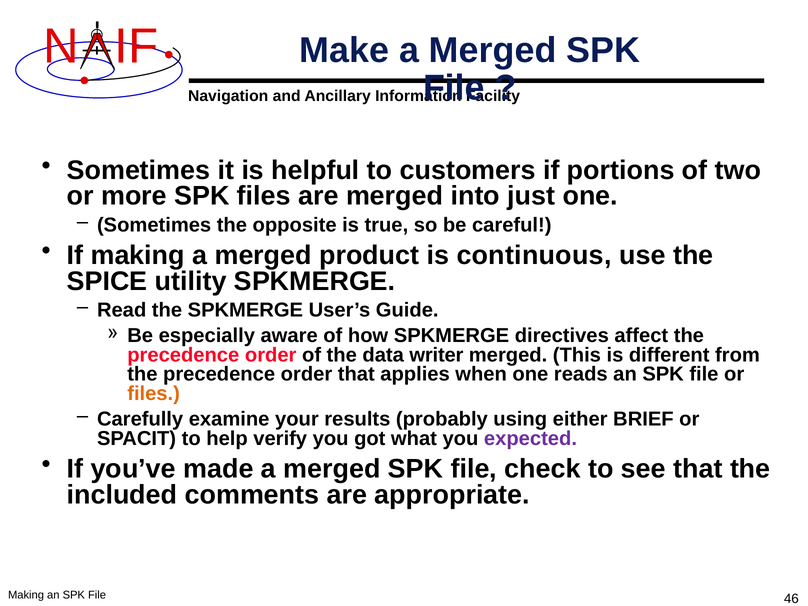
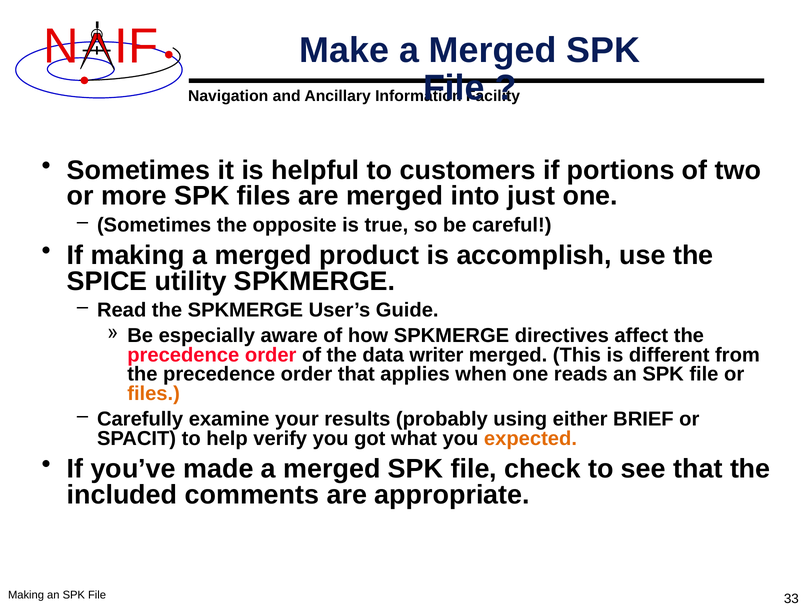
continuous: continuous -> accomplish (534, 255)
expected colour: purple -> orange (530, 439)
46: 46 -> 33 (791, 599)
